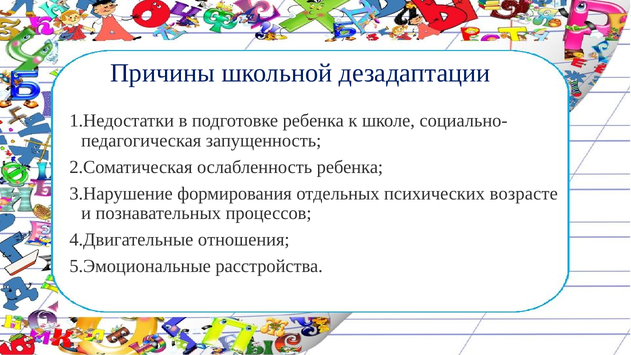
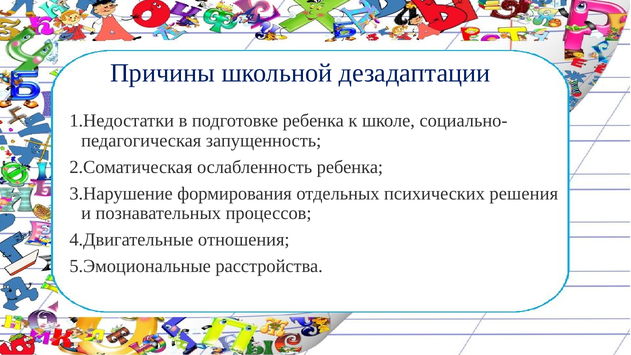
возрасте: возрасте -> решения (524, 194)
